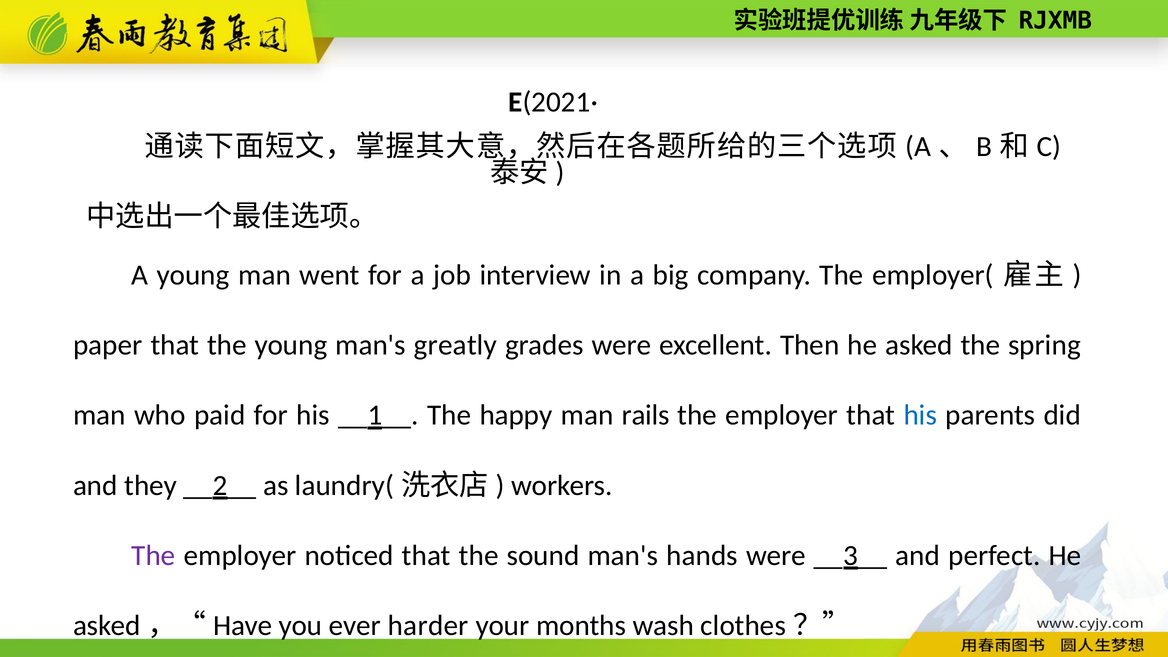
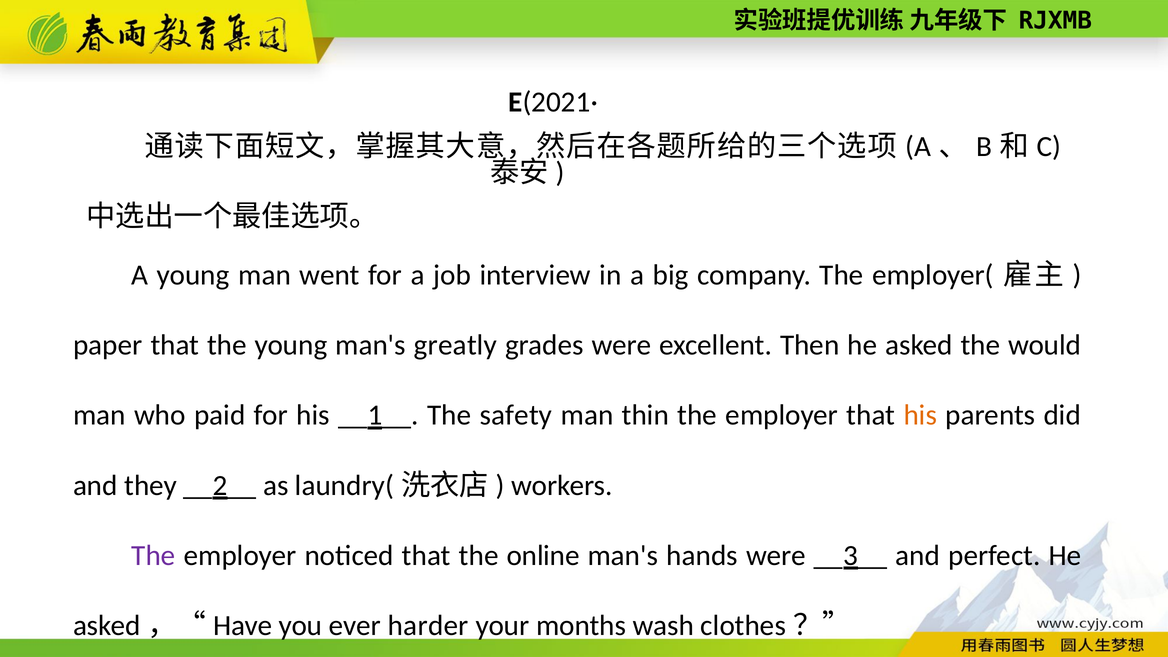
spring: spring -> would (1044, 345)
happy: happy -> safety (516, 415)
rails: rails -> thin (645, 415)
his colour: blue -> orange (920, 415)
sound: sound -> online (543, 555)
